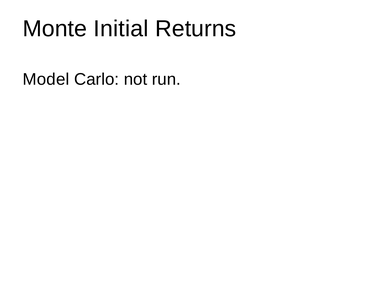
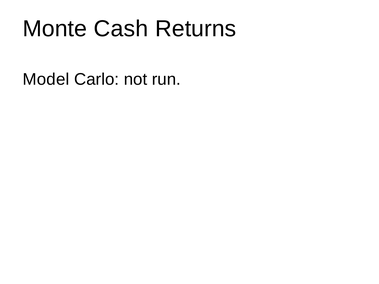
Initial: Initial -> Cash (121, 29)
